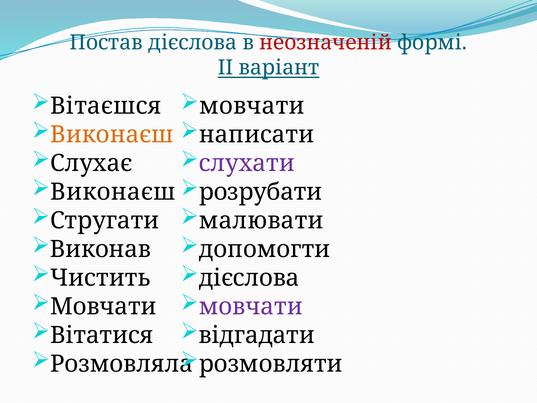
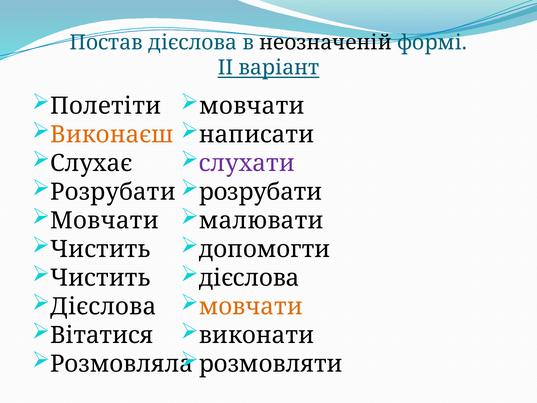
неозначеній colour: red -> black (326, 43)
Вітаєшся: Вітаєшся -> Полетіти (106, 106)
Виконаєш: Виконаєш -> Розрубати (113, 192)
Стругати: Стругати -> Мовчати (105, 220)
Виконав: Виконав -> Чистить (100, 249)
Мовчати: Мовчати -> Дієслова (103, 306)
мовчати colour: purple -> orange (251, 306)
відгадати: відгадати -> виконати (257, 335)
